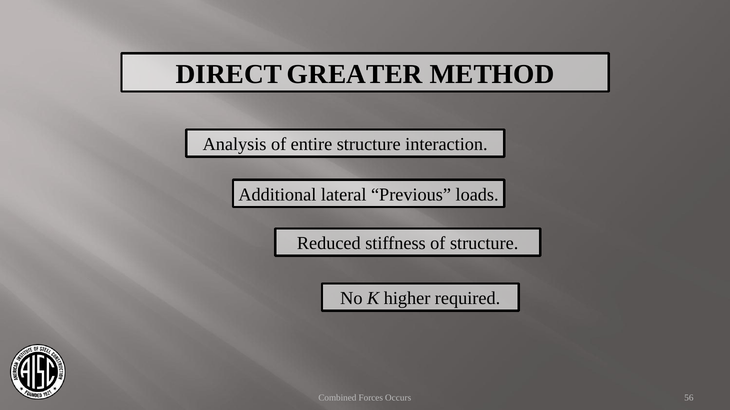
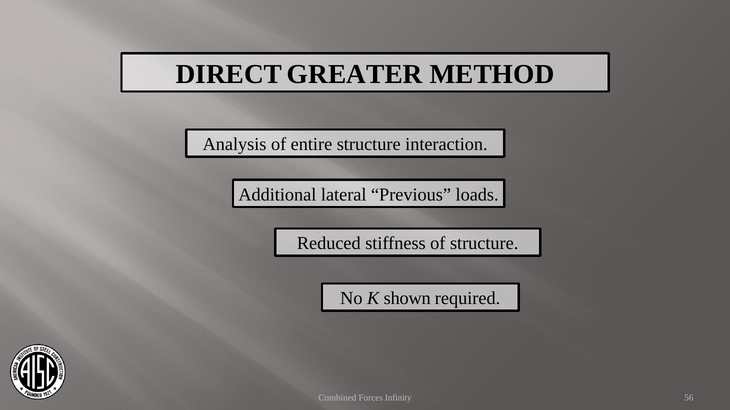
higher: higher -> shown (407, 299)
Occurs: Occurs -> Infinity (398, 398)
